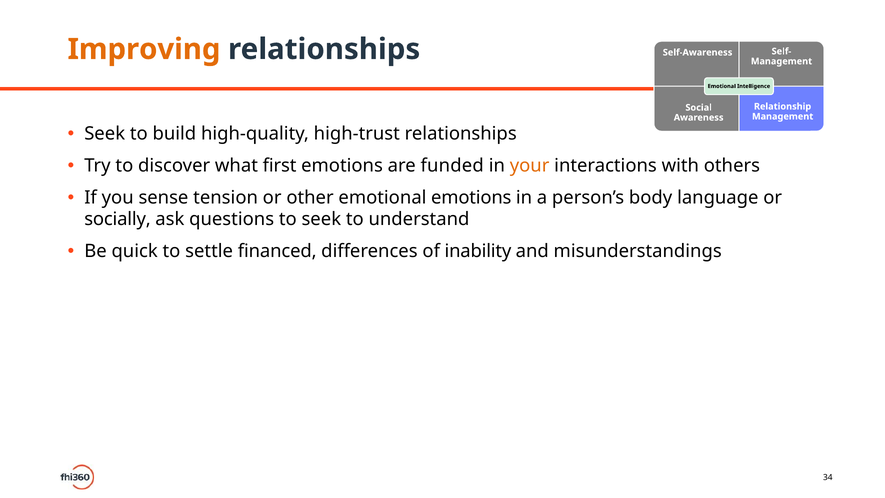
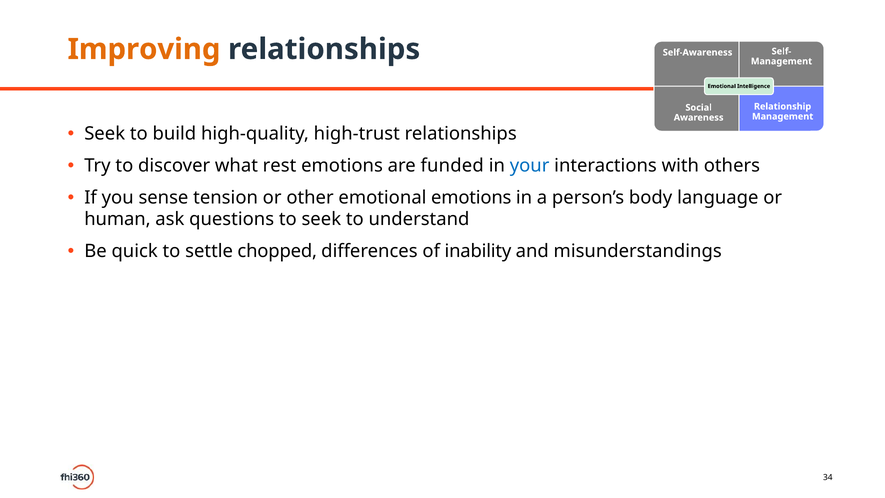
first: first -> rest (279, 166)
your colour: orange -> blue (530, 166)
socially: socially -> human (117, 219)
financed: financed -> chopped (277, 251)
